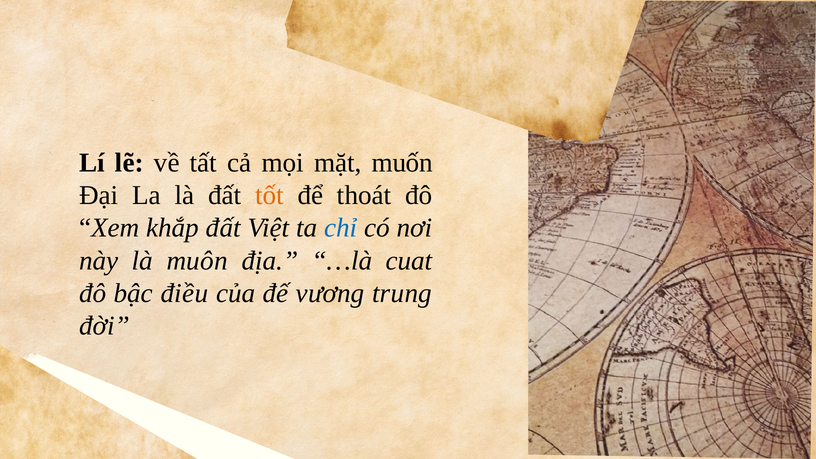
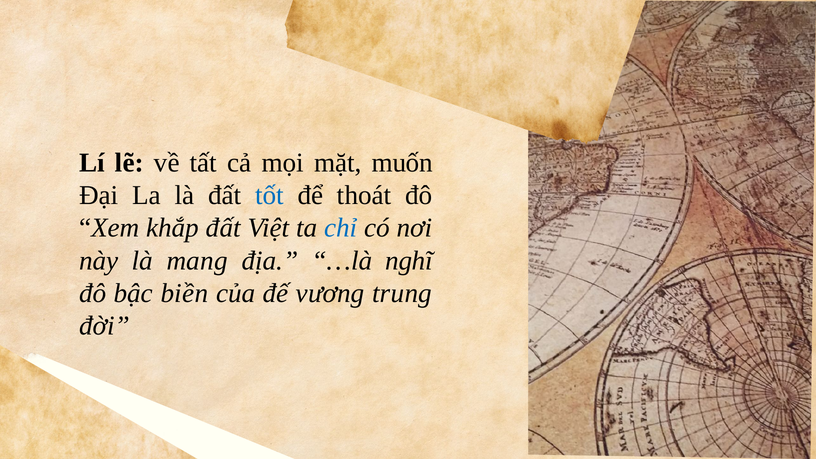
tốt colour: orange -> blue (269, 195)
muôn: muôn -> mang (197, 261)
cuat: cuat -> nghĩ (409, 261)
điều: điều -> biền (184, 293)
